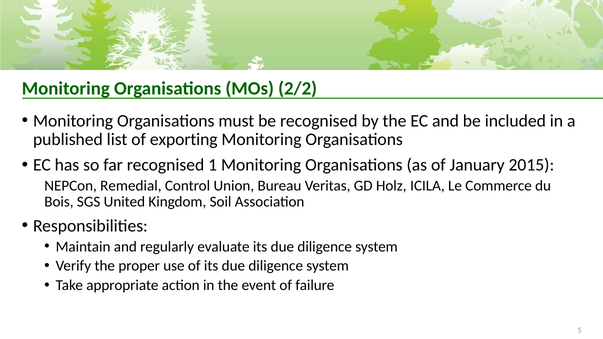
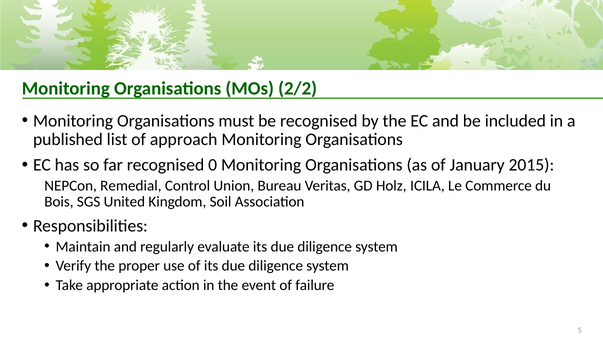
exporting: exporting -> approach (184, 140)
1: 1 -> 0 (213, 165)
